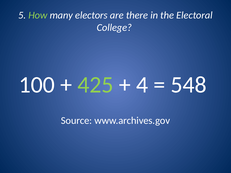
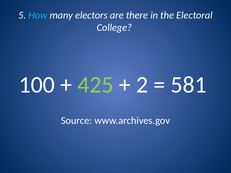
How colour: light green -> light blue (38, 15)
4: 4 -> 2 (142, 85)
548: 548 -> 581 (189, 85)
